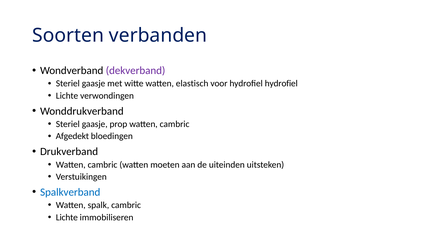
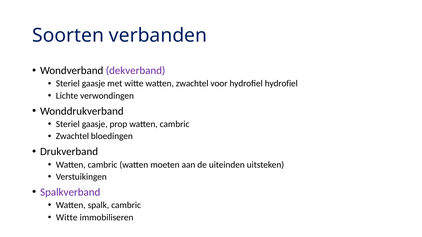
watten elastisch: elastisch -> zwachtel (192, 84)
Afgedekt: Afgedekt -> Zwachtel (72, 136)
Spalkverband colour: blue -> purple (70, 192)
Lichte: Lichte -> Witte (67, 218)
